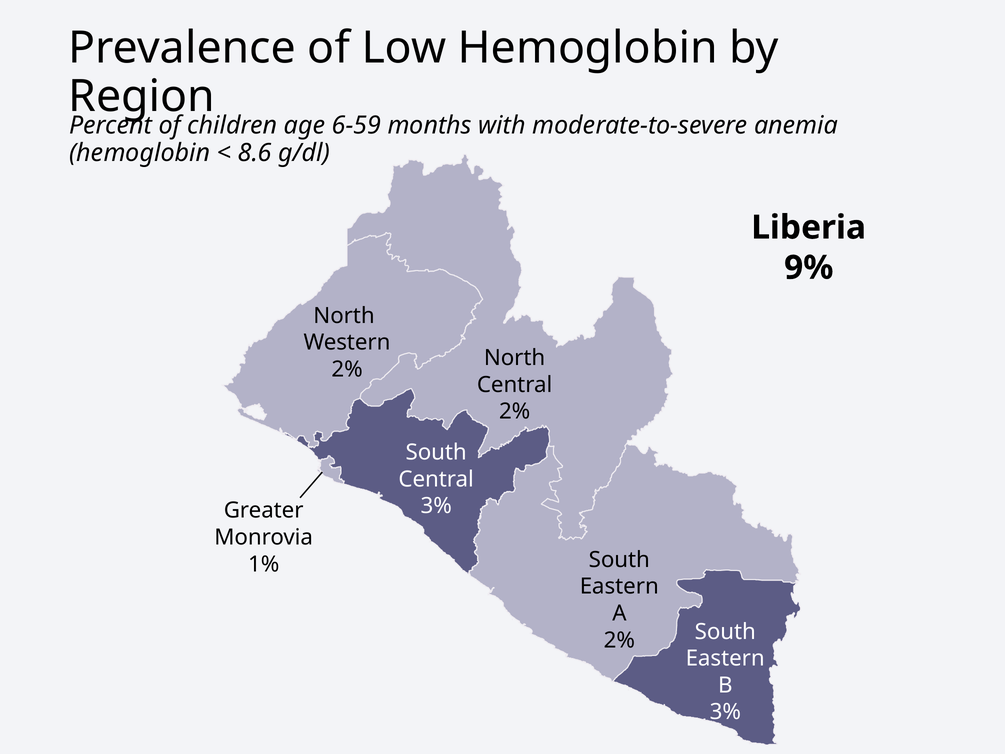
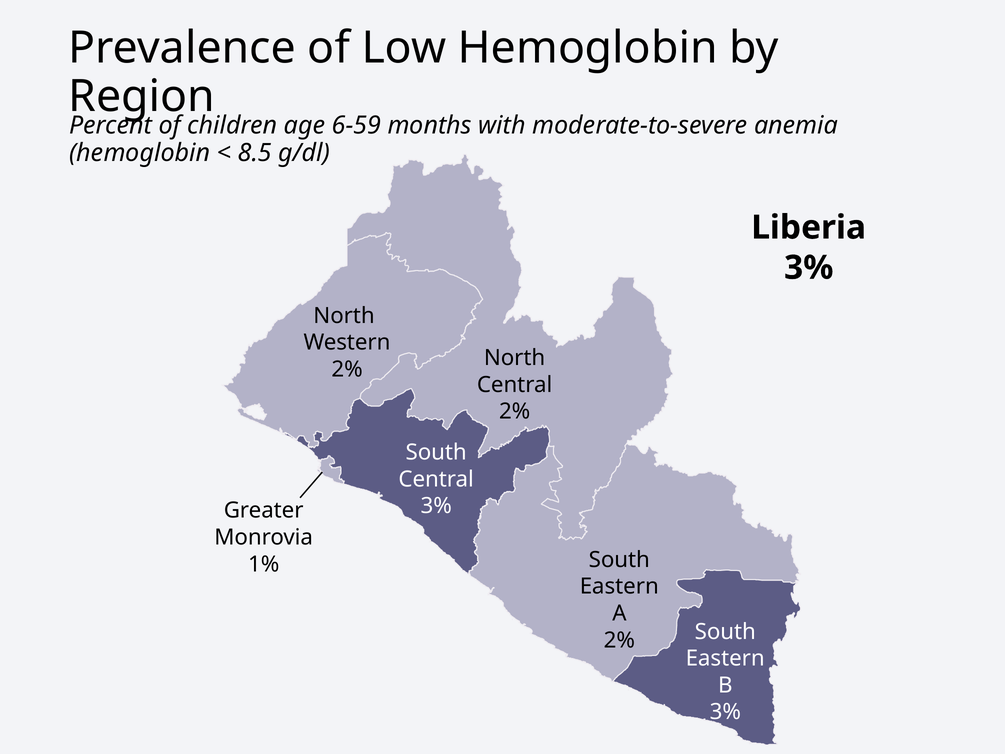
8.6: 8.6 -> 8.5 (255, 153)
9%: 9% -> 3% (809, 268)
